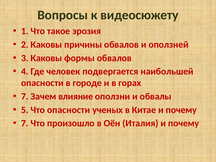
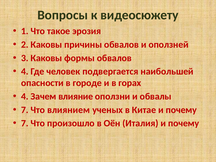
7: 7 -> 4 (25, 96)
5: 5 -> 7 (25, 110)
Что опасности: опасности -> влиянием (69, 110)
